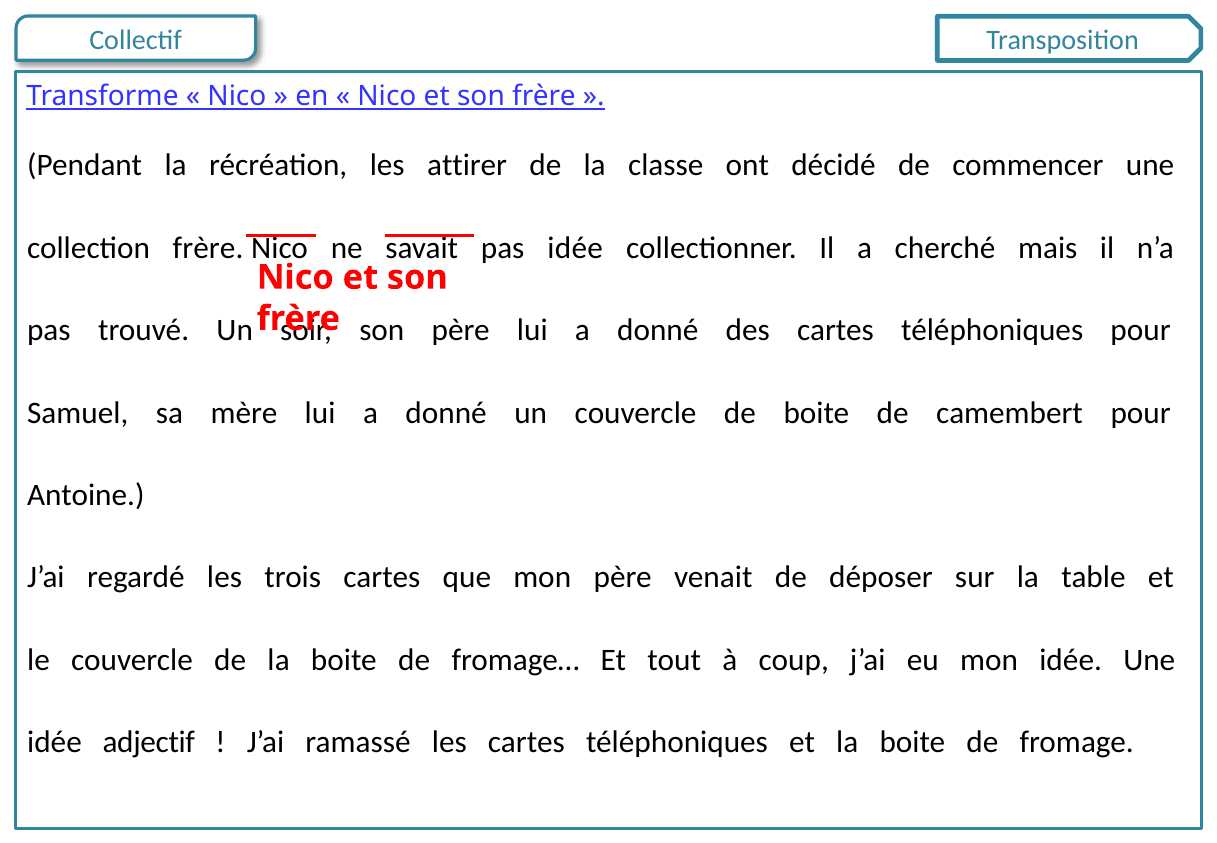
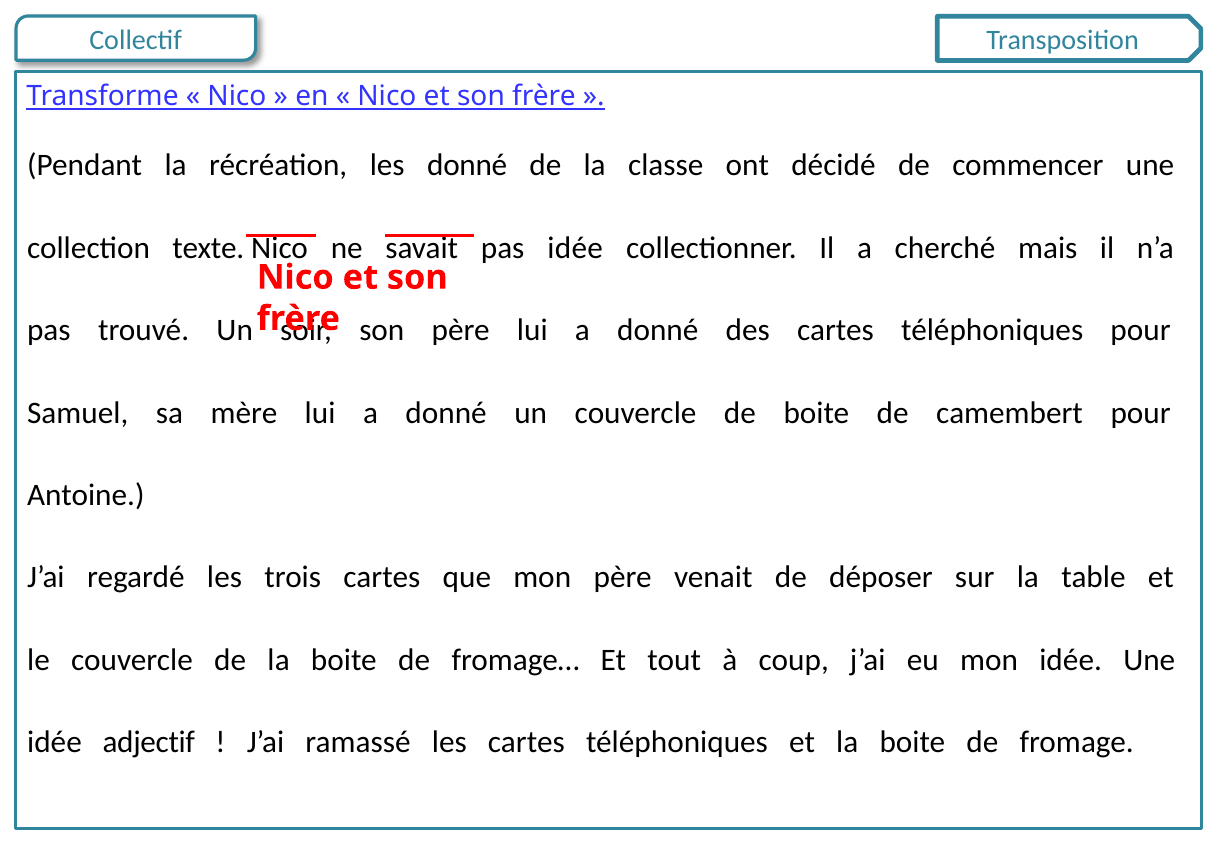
les attirer: attirer -> donné (467, 165)
collection frère: frère -> texte (208, 248)
